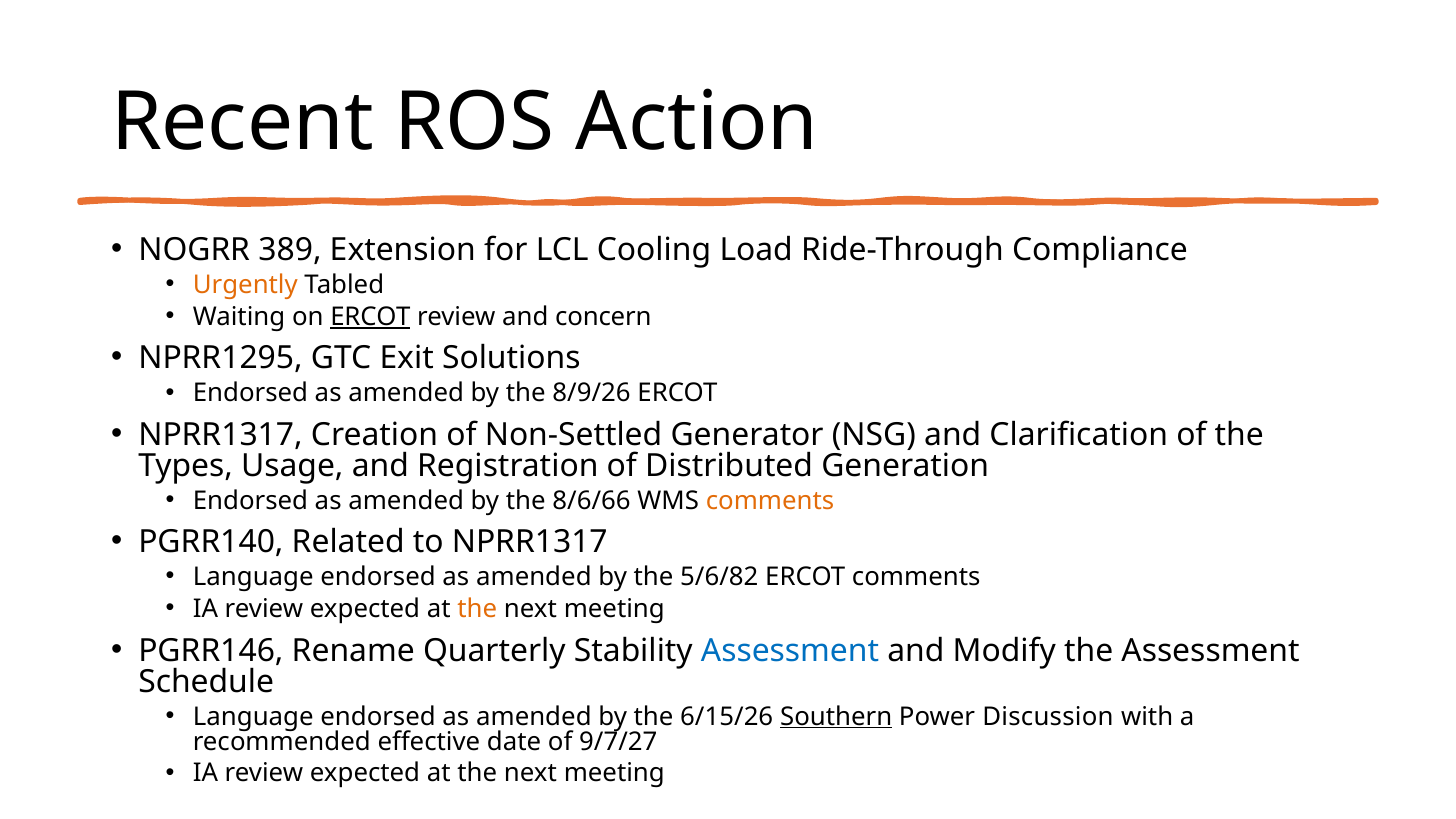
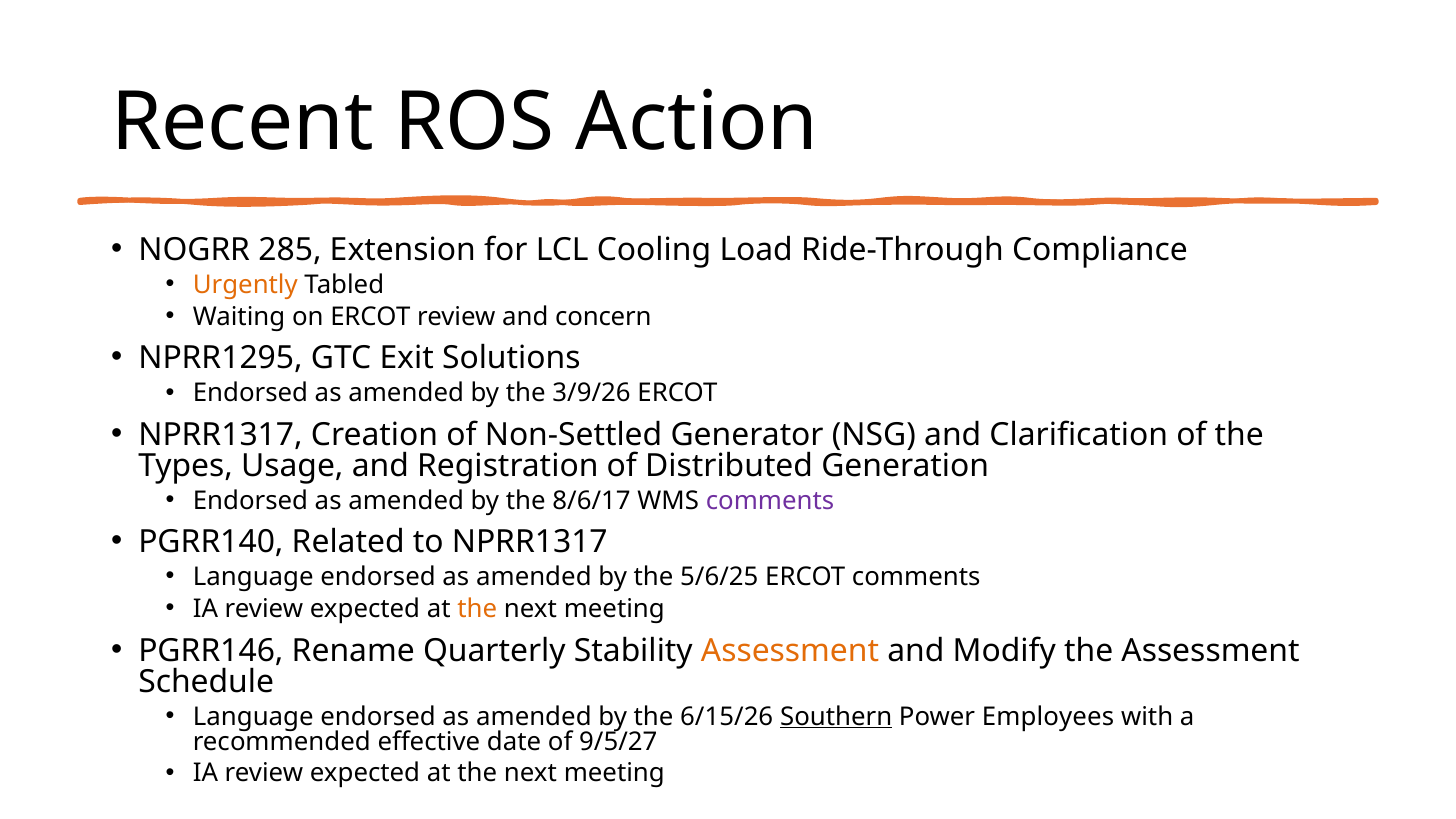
389: 389 -> 285 (290, 250)
ERCOT underline: present -> none (370, 317)
8/9/26: 8/9/26 -> 3/9/26 (592, 393)
8/6/66: 8/6/66 -> 8/6/17 (592, 501)
comments colour: orange -> purple (770, 501)
5/6/82: 5/6/82 -> 5/6/25 (719, 577)
Assessment colour: blue -> orange (790, 651)
Discussion: Discussion -> Employees (1048, 717)
9/7/27: 9/7/27 -> 9/5/27 (618, 742)
